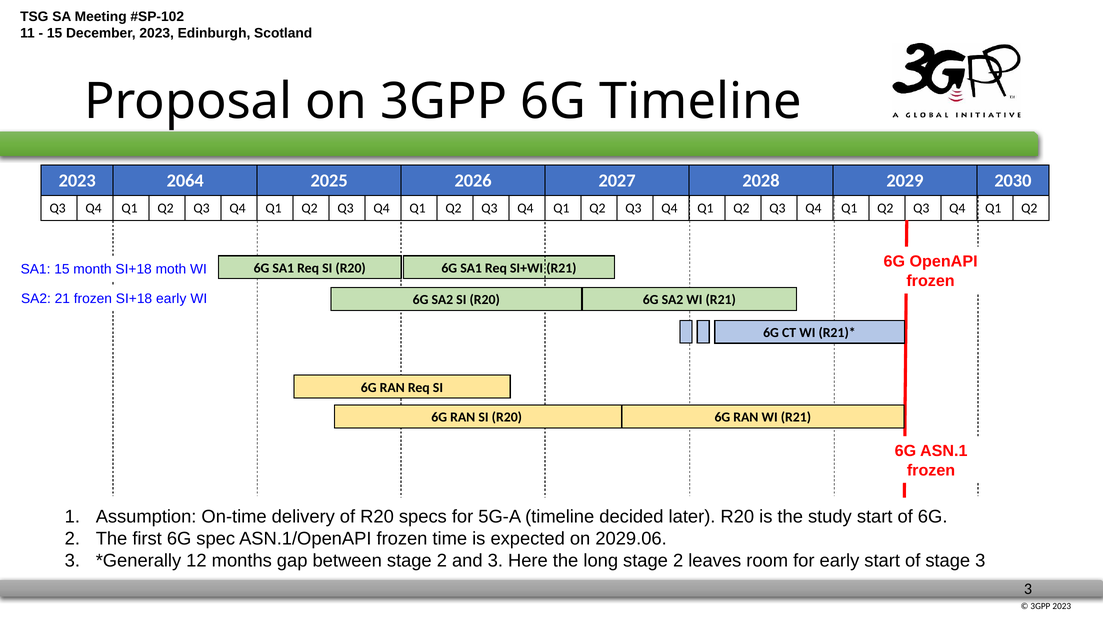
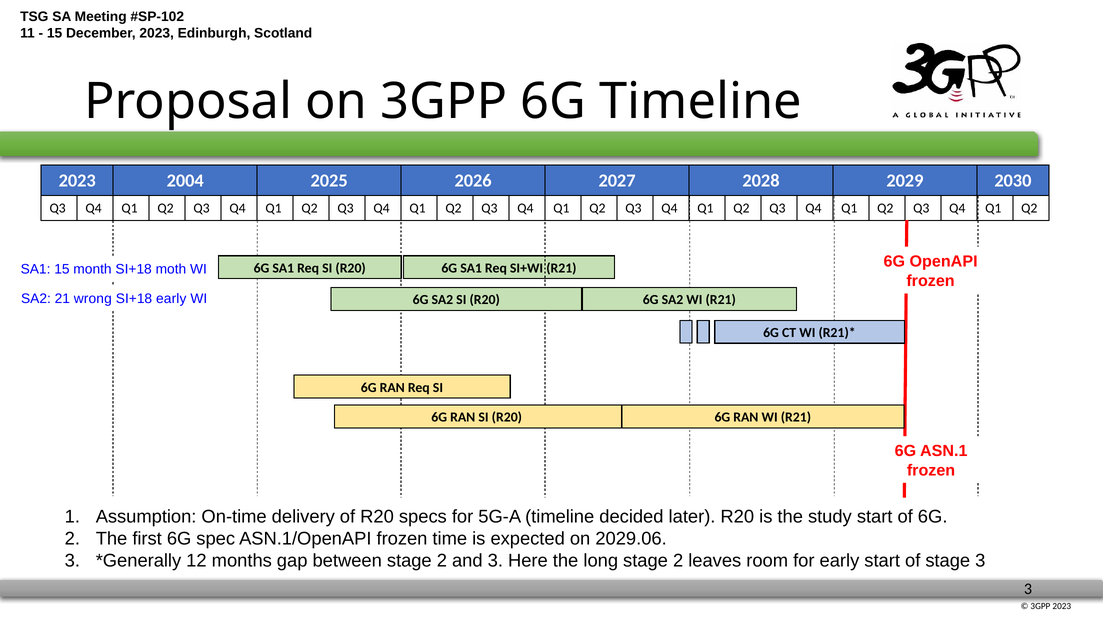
2064: 2064 -> 2004 (185, 181)
21 frozen: frozen -> wrong (93, 299)
